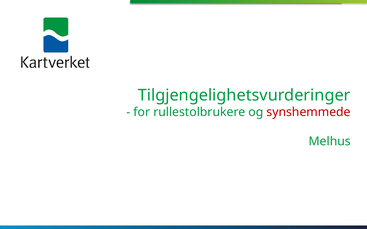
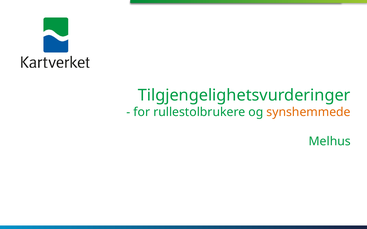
synshemmede colour: red -> orange (309, 112)
